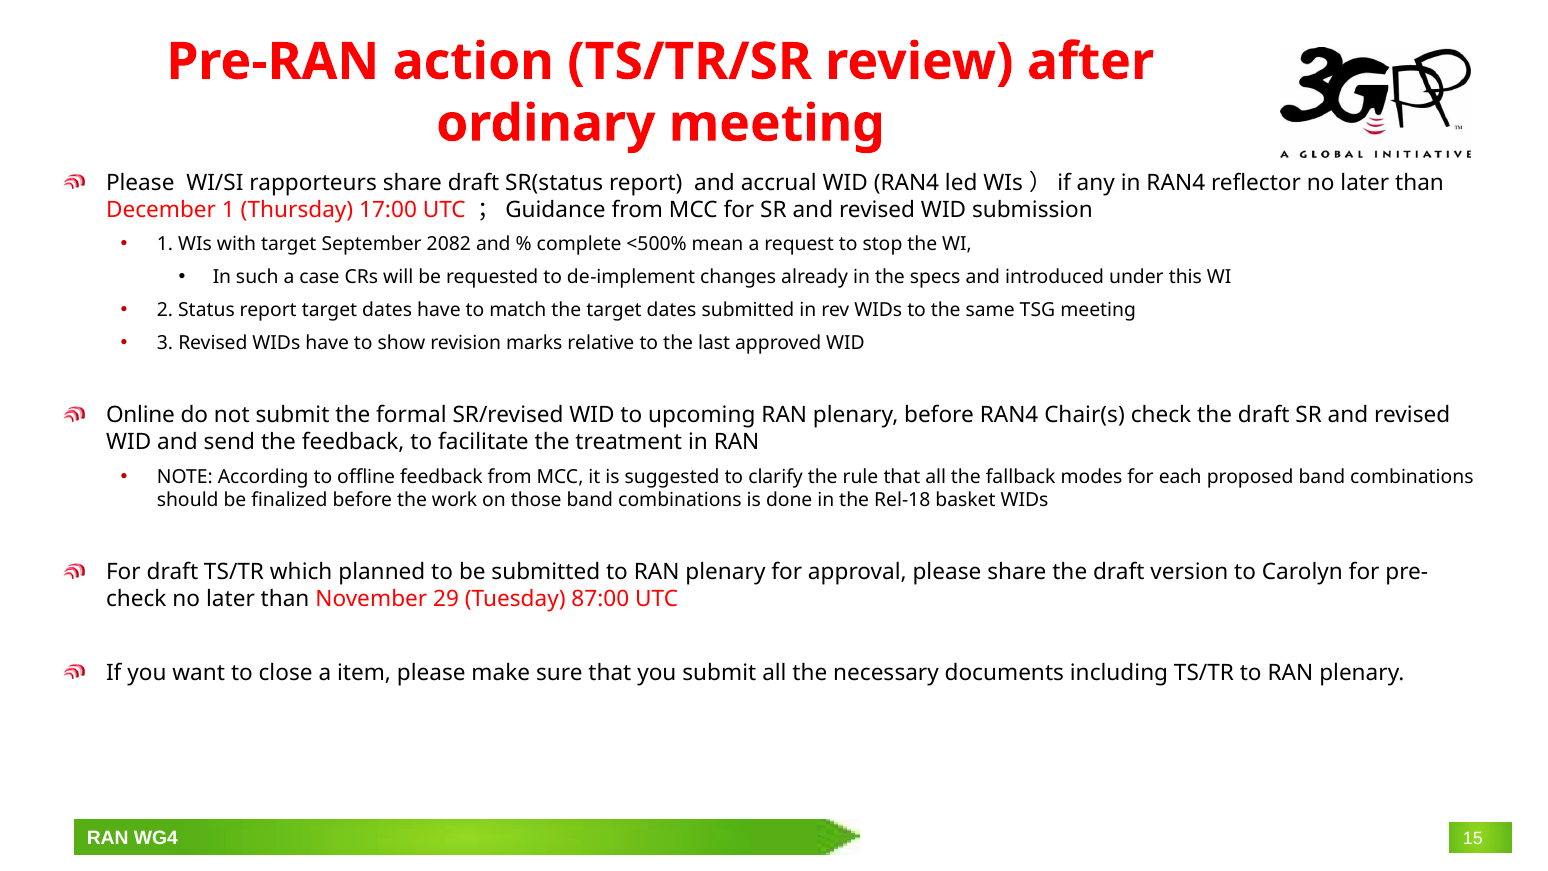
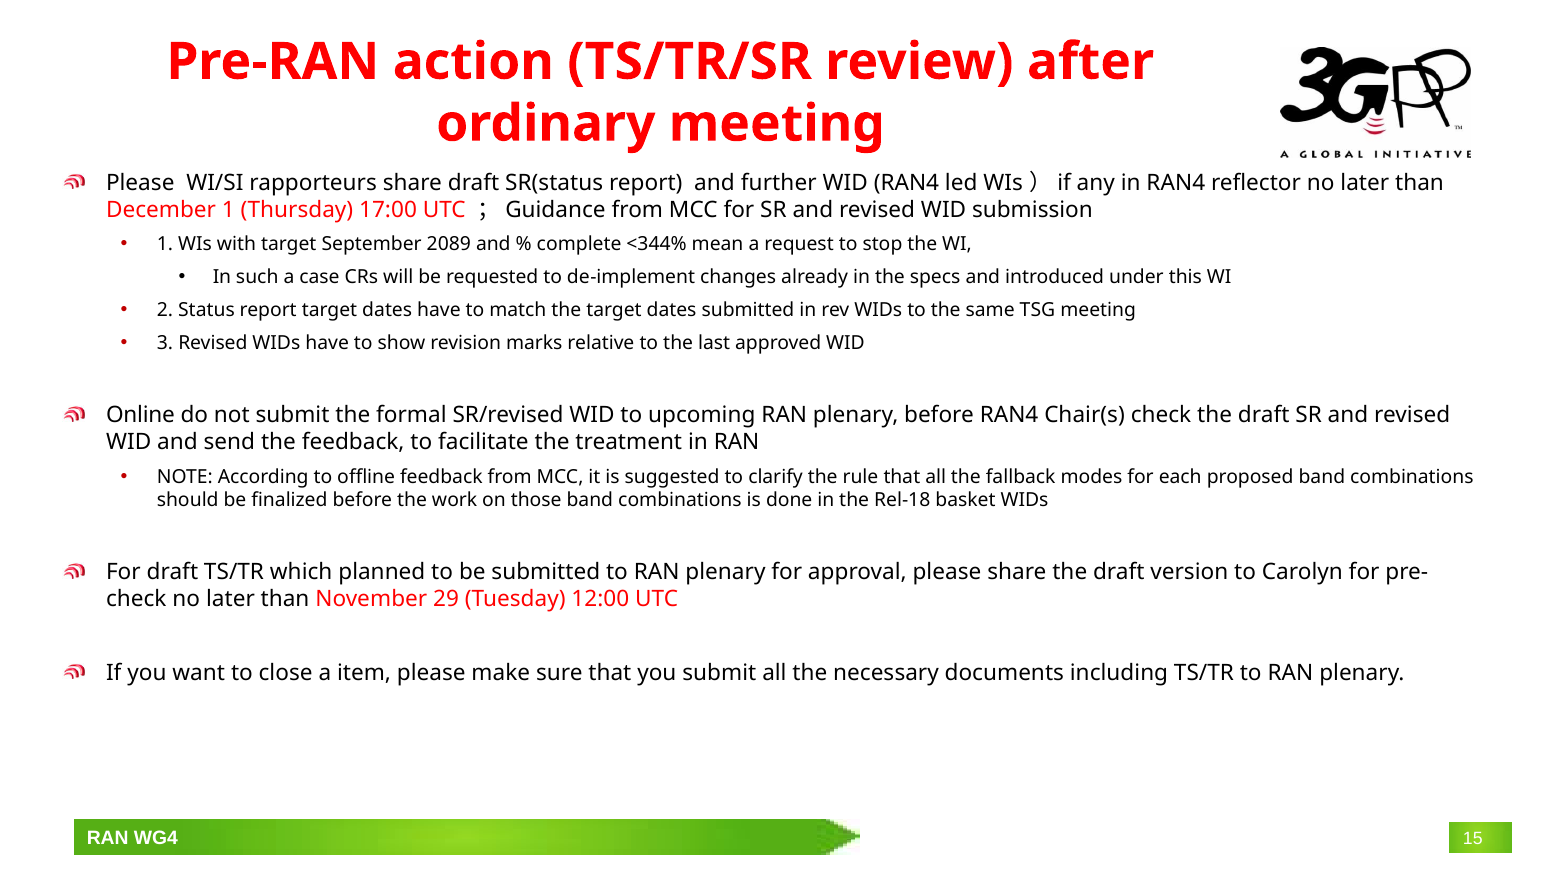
accrual: accrual -> further (779, 183)
2082: 2082 -> 2089 (449, 244)
<500%: <500% -> <344% (657, 244)
87:00: 87:00 -> 12:00 (600, 599)
